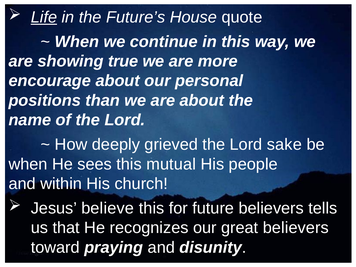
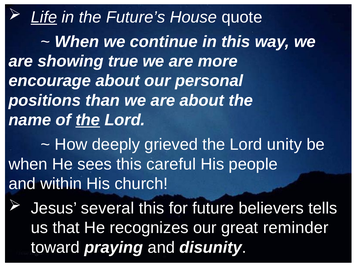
the underline: none -> present (88, 120)
sake: sake -> unity (284, 145)
mutual: mutual -> careful (171, 164)
believe: believe -> several (108, 208)
great believers: believers -> reminder (296, 228)
